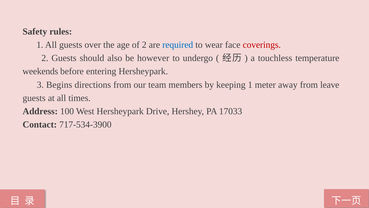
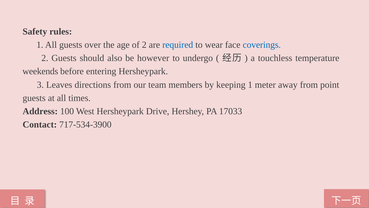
coverings colour: red -> blue (262, 45)
Begins: Begins -> Leaves (59, 85)
leave: leave -> point (330, 85)
